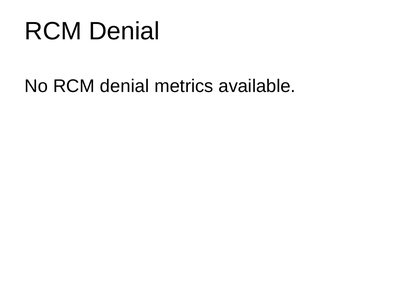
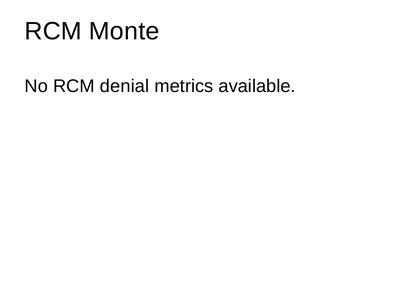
Denial: Denial -> Monte (124, 31)
